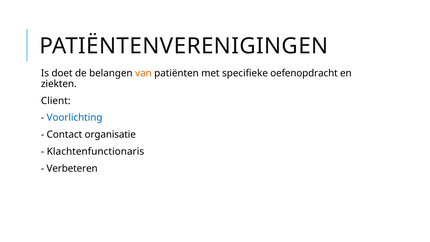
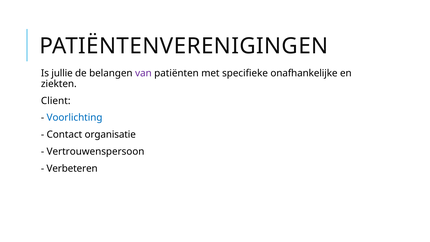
doet: doet -> jullie (62, 73)
van colour: orange -> purple (143, 73)
oefenopdracht: oefenopdracht -> onafhankelijke (304, 73)
Klachtenfunctionaris: Klachtenfunctionaris -> Vertrouwenspersoon (96, 151)
